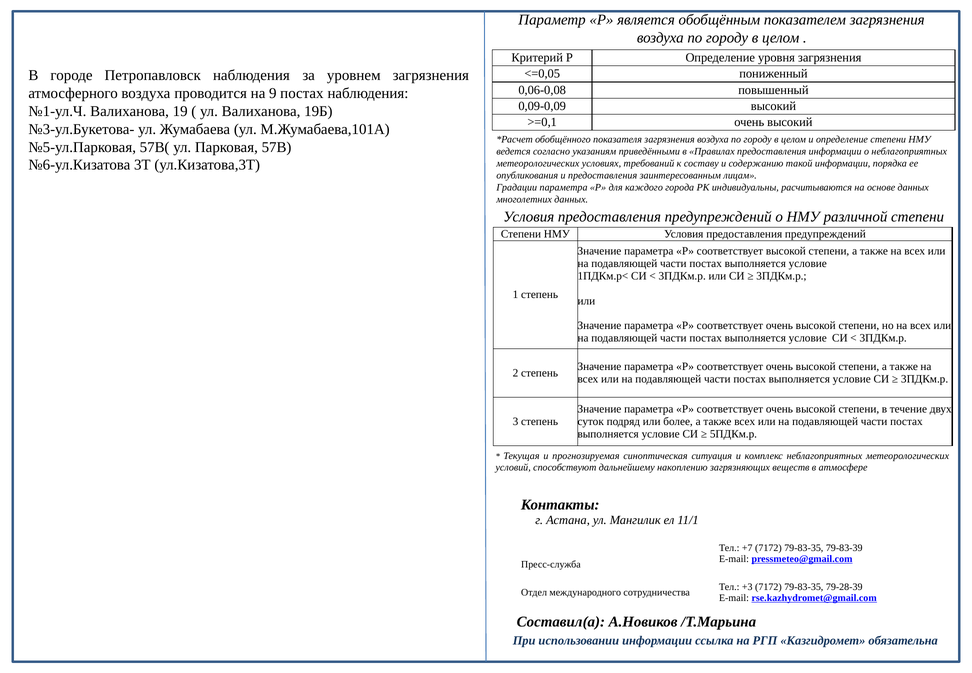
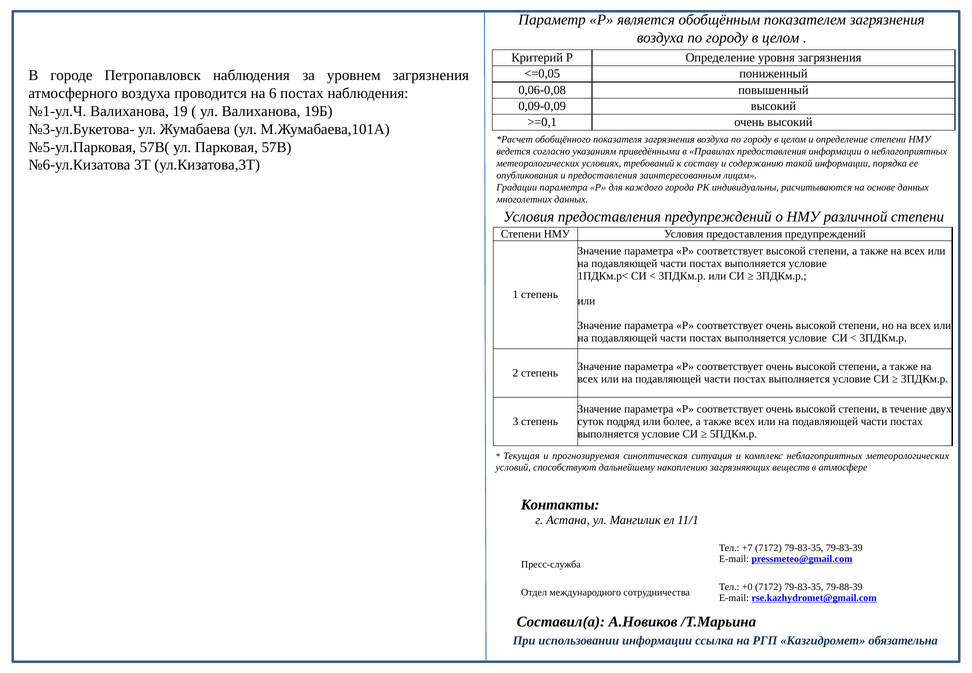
9: 9 -> 6 (273, 93)
+3: +3 -> +0 (747, 587)
79-28-39: 79-28-39 -> 79-88-39 (844, 587)
